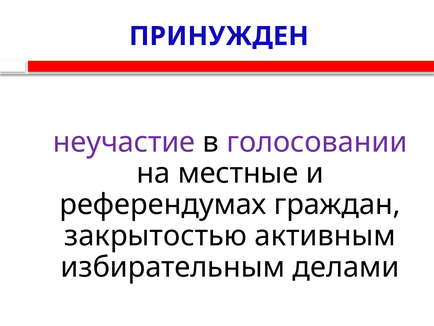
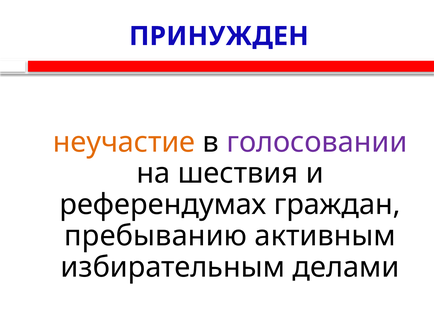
неучастие colour: purple -> orange (124, 142)
местные: местные -> шествия (238, 173)
закрытостью: закрытостью -> пребыванию (156, 236)
